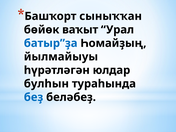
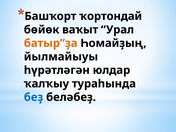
сыныҡҡан: сыныҡҡан -> ҡортондай (111, 16)
батыр”ҙа colour: blue -> orange (51, 43)
булһын: булһын -> ҡалҡыу (46, 84)
